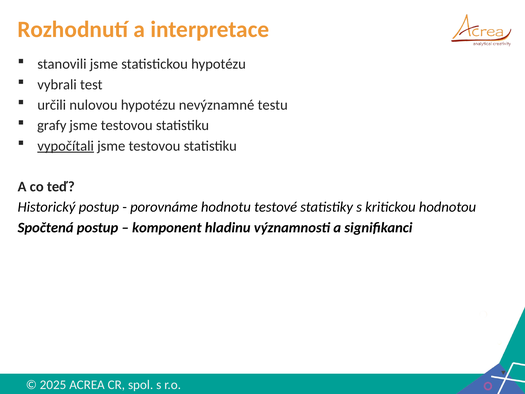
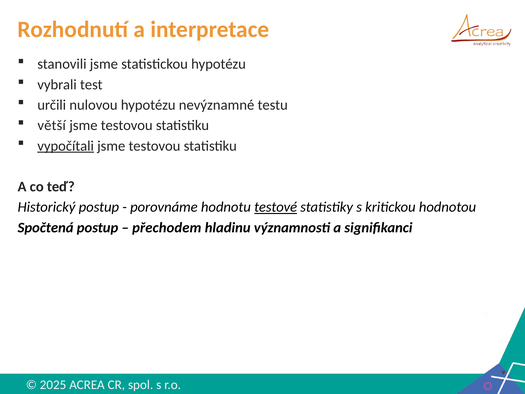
grafy: grafy -> větší (52, 125)
testové underline: none -> present (276, 207)
komponent: komponent -> přechodem (167, 227)
